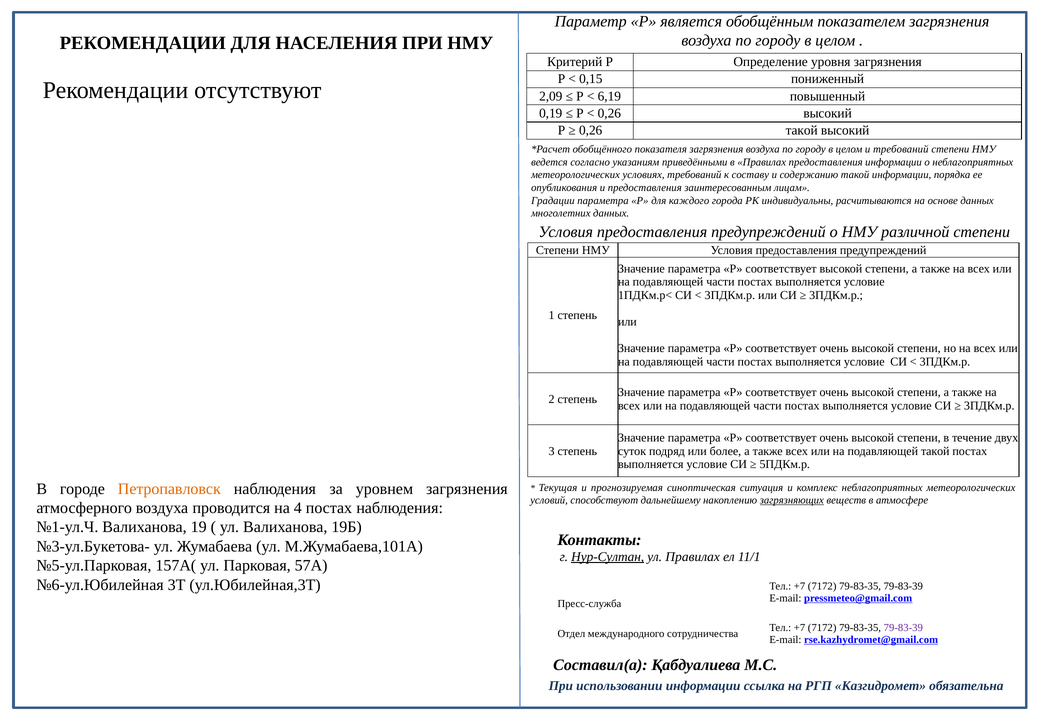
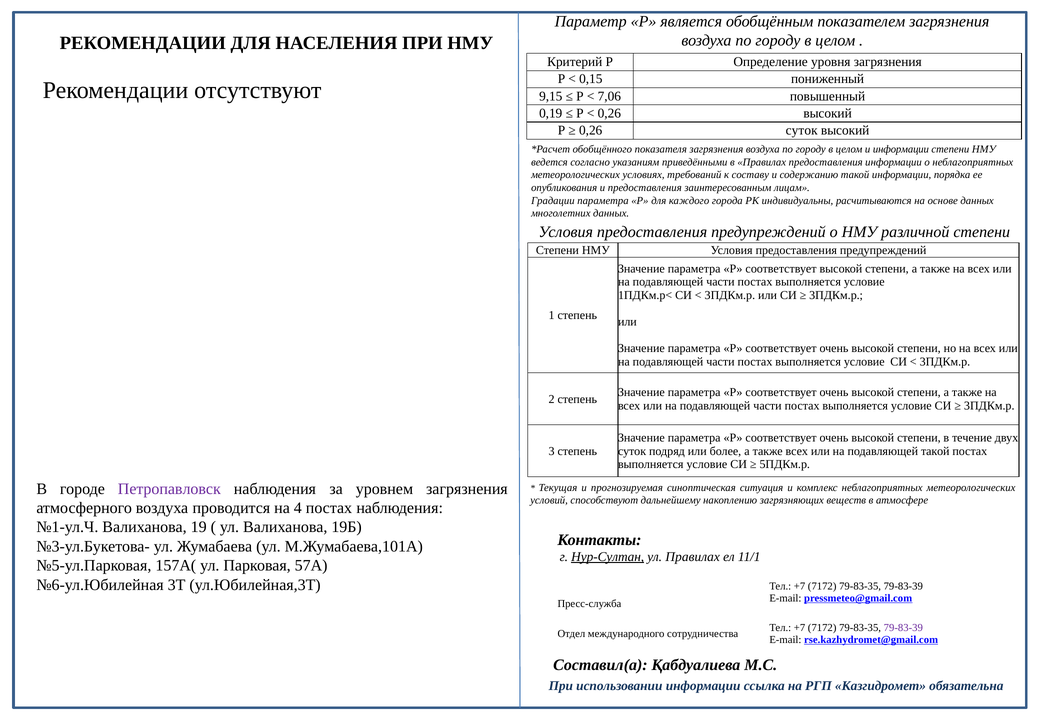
2,09: 2,09 -> 9,15 (551, 96)
6,19: 6,19 -> 7,06 (609, 96)
0,26 такой: такой -> суток (802, 130)
и требований: требований -> информации (901, 149)
Петропавловск colour: orange -> purple (169, 489)
загрязняющих underline: present -> none (792, 500)
